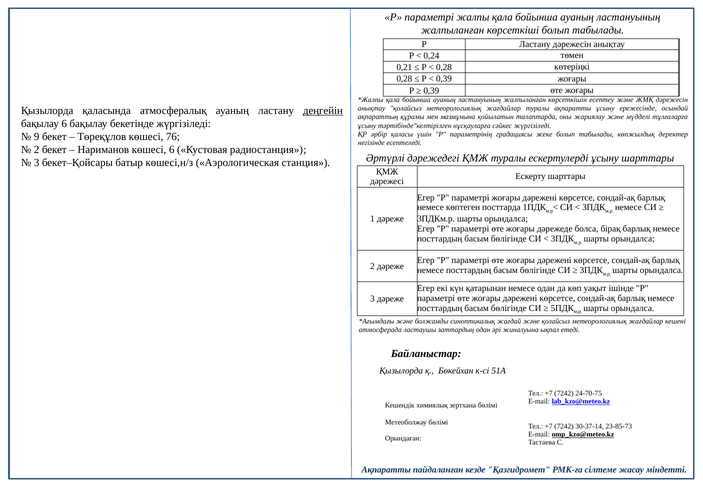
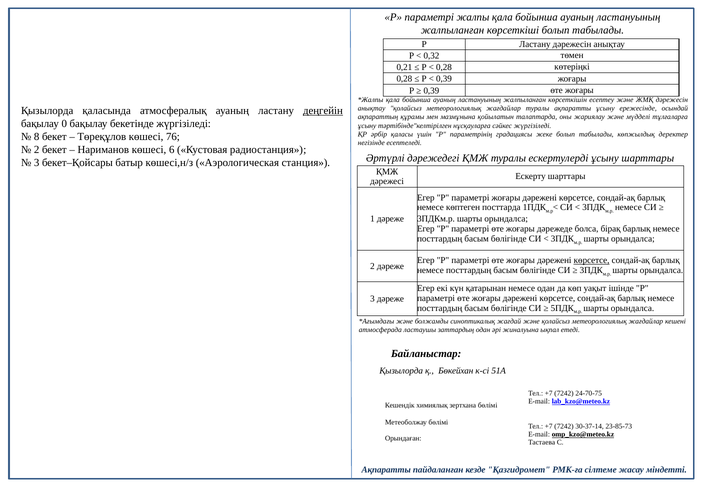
0,24: 0,24 -> 0,32 (431, 56)
бақылау 6: 6 -> 0 (64, 124)
9: 9 -> 8 (37, 137)
көрсетсе underline: none -> present (592, 260)
